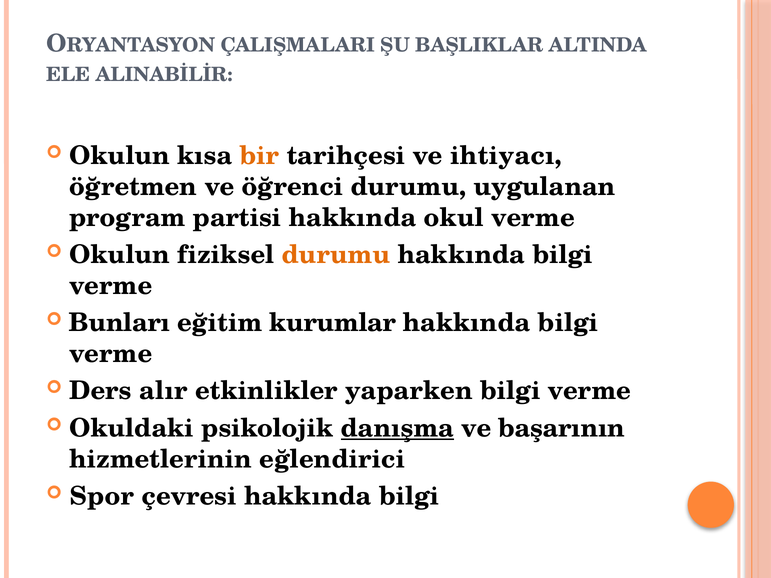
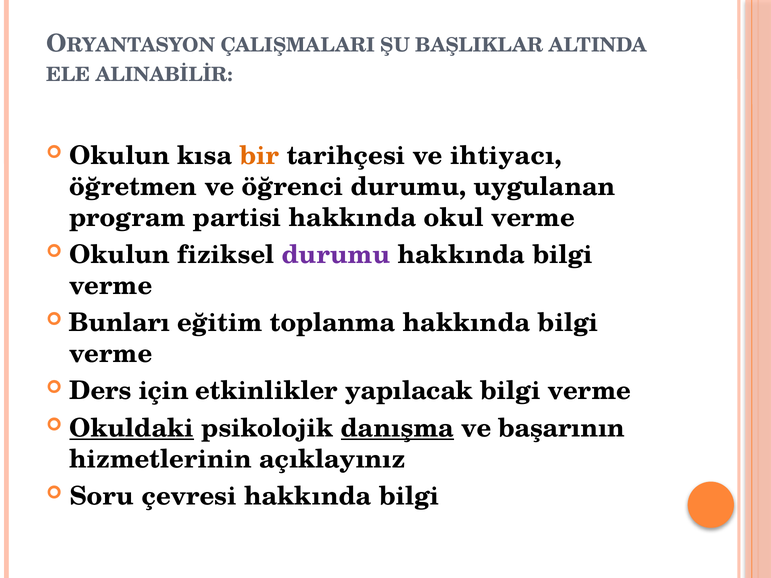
durumu colour: orange -> purple (336, 255)
kurumlar: kurumlar -> toplanma (333, 323)
alır: alır -> için (164, 391)
yaparken: yaparken -> yapılacak (409, 391)
Okuldaki underline: none -> present (132, 428)
eğlendirici: eğlendirici -> açıklayınız (332, 459)
Spor: Spor -> Soru (102, 497)
